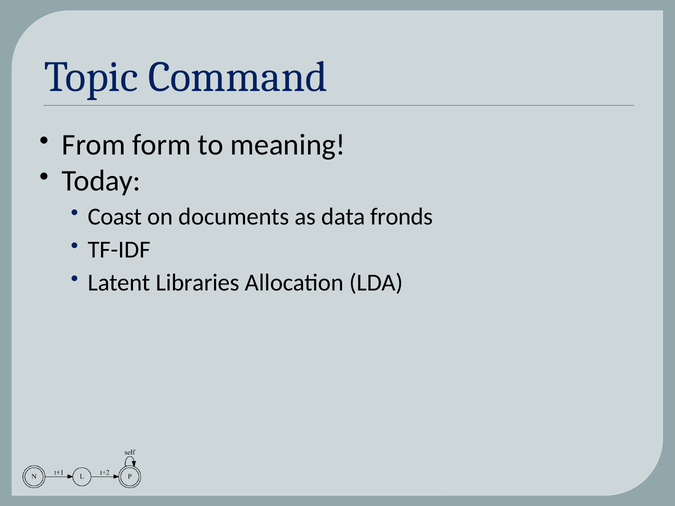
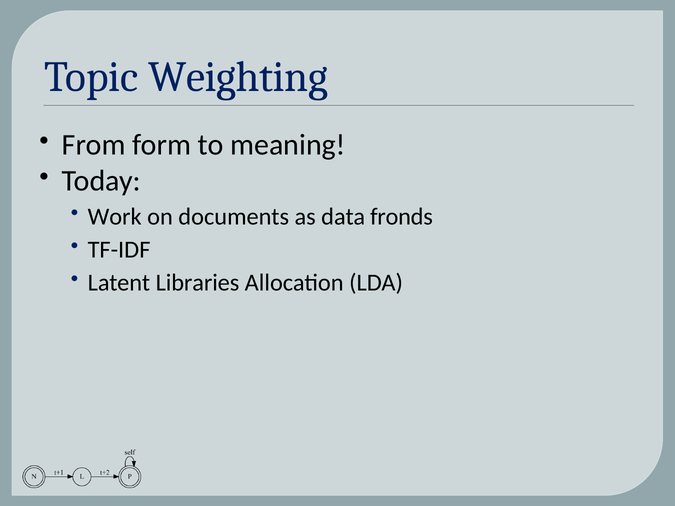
Command: Command -> Weighting (238, 77)
Coast: Coast -> Work (115, 217)
